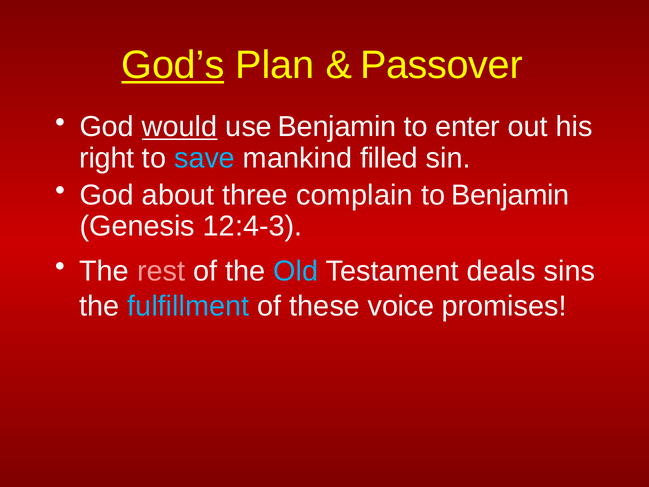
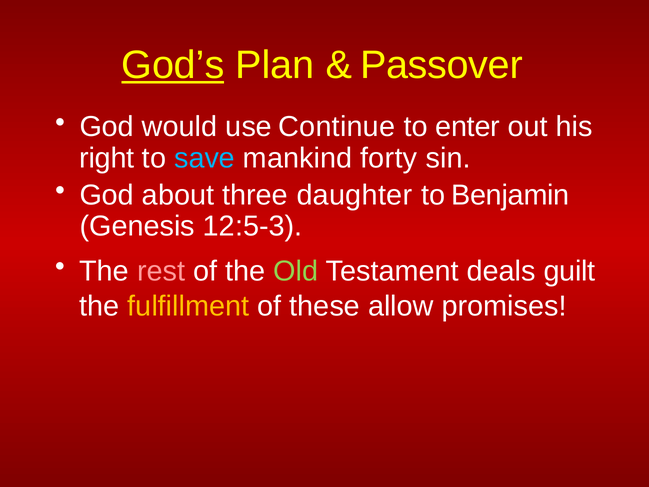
would underline: present -> none (180, 127)
use Benjamin: Benjamin -> Continue (337, 127)
filled: filled -> forty (389, 158)
complain: complain -> daughter (354, 195)
12:4-3: 12:4-3 -> 12:5-3 (253, 226)
Old colour: light blue -> light green (296, 271)
sins: sins -> guilt (570, 271)
fulfillment colour: light blue -> yellow (188, 306)
voice: voice -> allow (401, 306)
